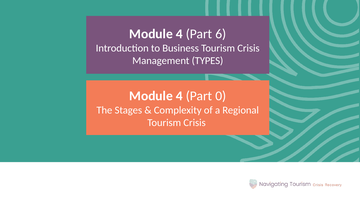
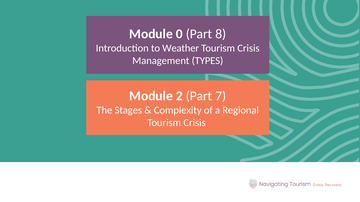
4: 4 -> 0 (179, 34)
6: 6 -> 8 (221, 34)
Business: Business -> Weather (181, 48)
4: 4 -> 2 (179, 96)
0: 0 -> 7 (221, 96)
